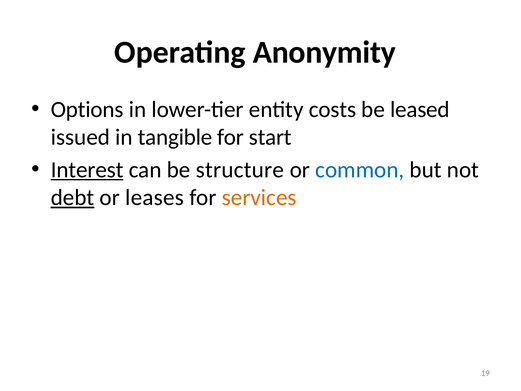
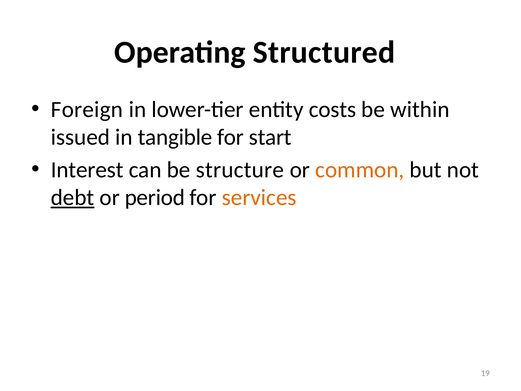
Anonymity: Anonymity -> Structured (324, 52)
Options: Options -> Foreign (87, 109)
leased: leased -> within (420, 109)
Interest underline: present -> none (87, 170)
common colour: blue -> orange (360, 170)
leases: leases -> period (155, 197)
